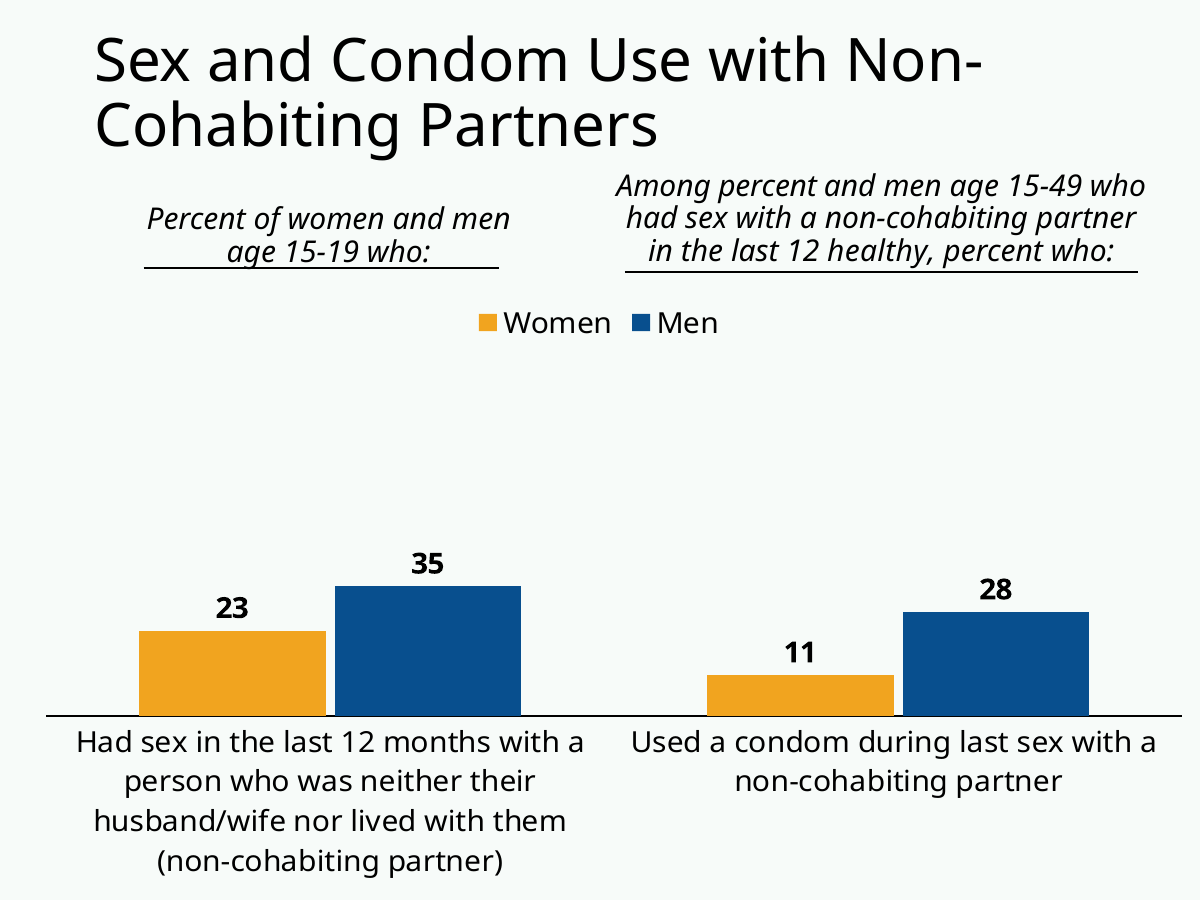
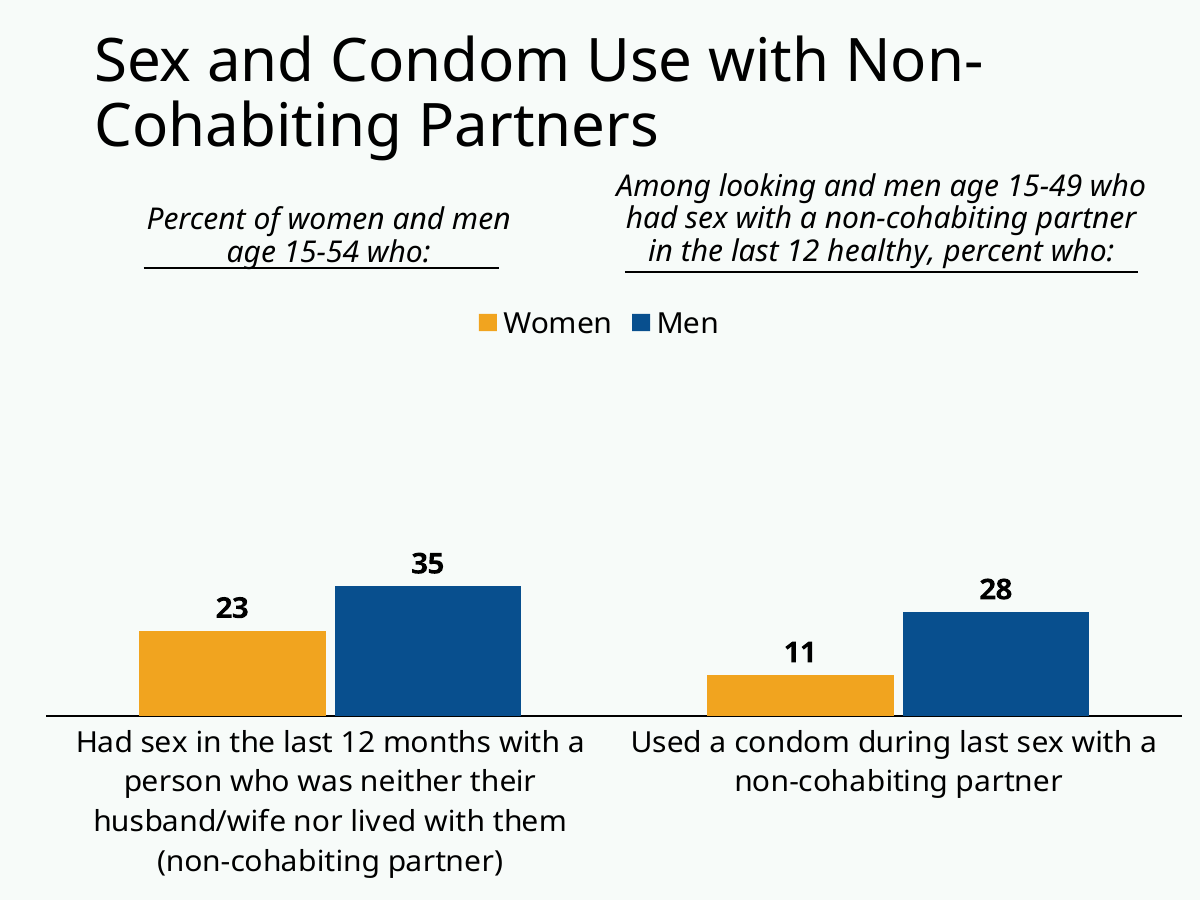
Among percent: percent -> looking (768, 187)
15-19: 15-19 -> 15-54 (321, 252)
